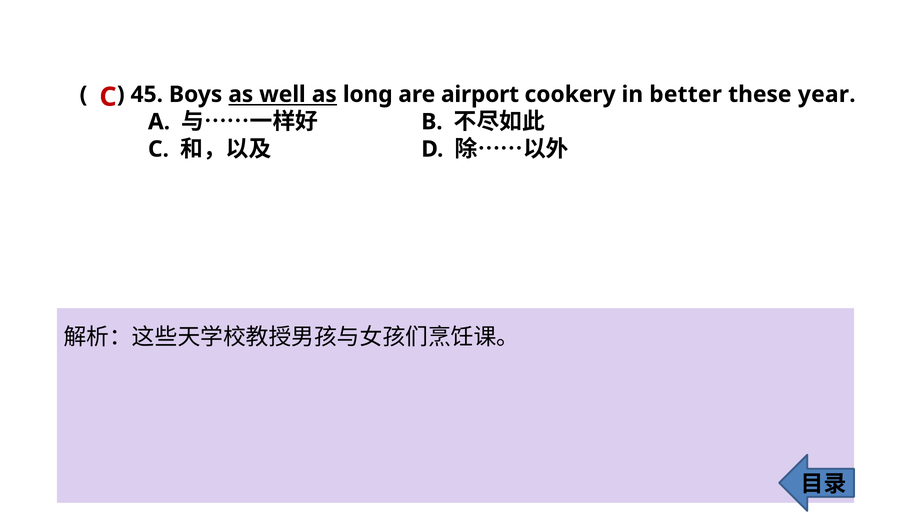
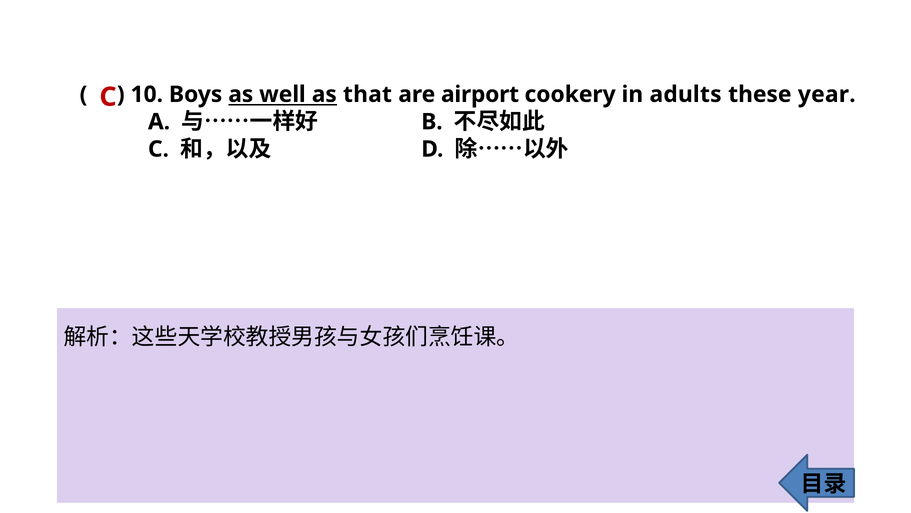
45: 45 -> 10 (147, 94)
long: long -> that (368, 94)
better: better -> adults (686, 94)
